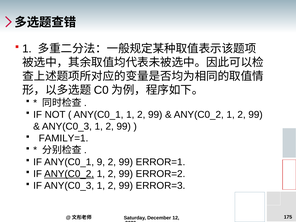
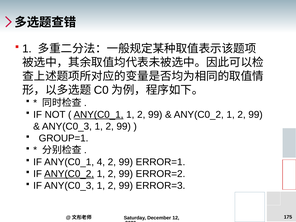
ANY(C0_1 underline: none -> present (98, 115)
FAMILY=1: FAMILY=1 -> GROUP=1 (64, 138)
9: 9 -> 4 (101, 162)
